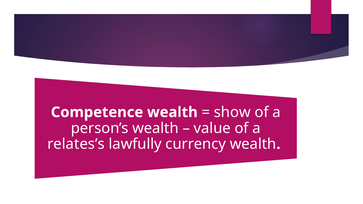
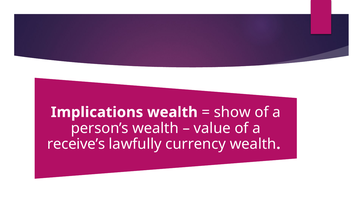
Competence: Competence -> Implications (97, 112)
relates’s: relates’s -> receive’s (76, 144)
